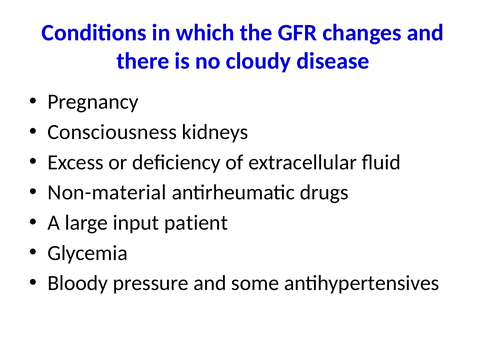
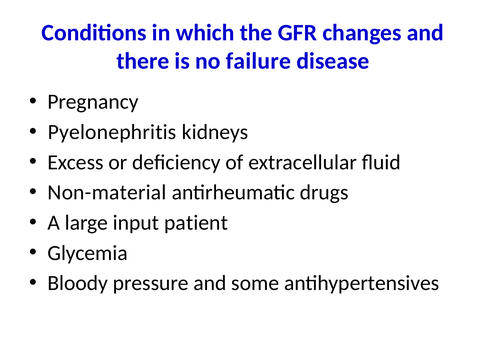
cloudy: cloudy -> failure (258, 61)
Consciousness: Consciousness -> Pyelonephritis (112, 132)
